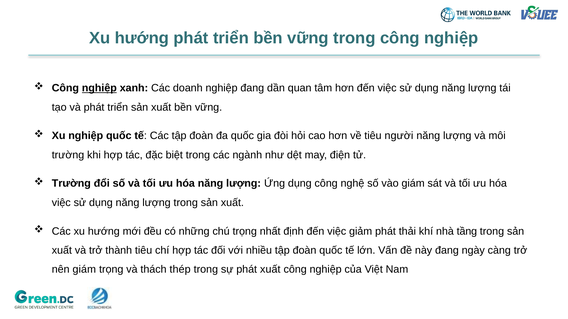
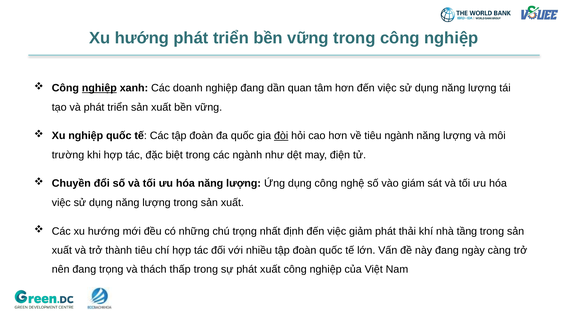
đòi underline: none -> present (281, 136)
tiêu người: người -> ngành (399, 136)
Trường: Trường -> Chuyền (71, 184)
nên giám: giám -> đang (84, 270)
thép: thép -> thấp (180, 270)
